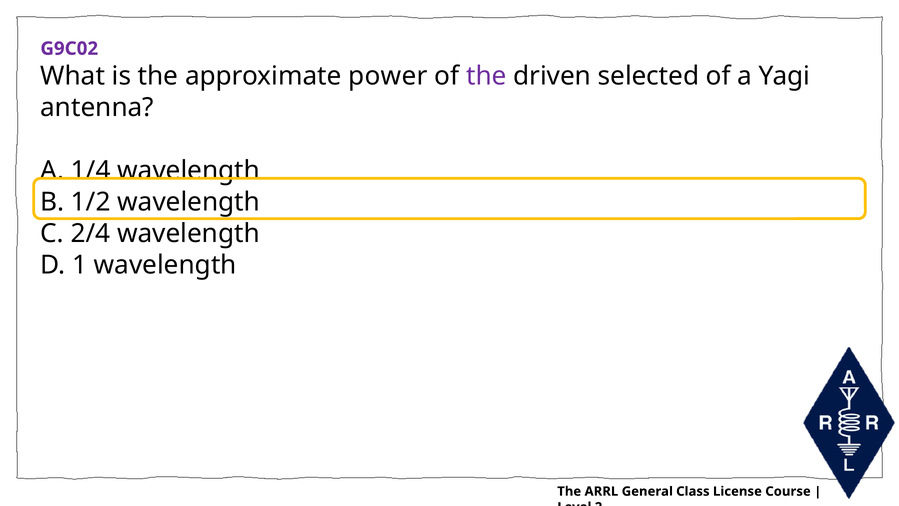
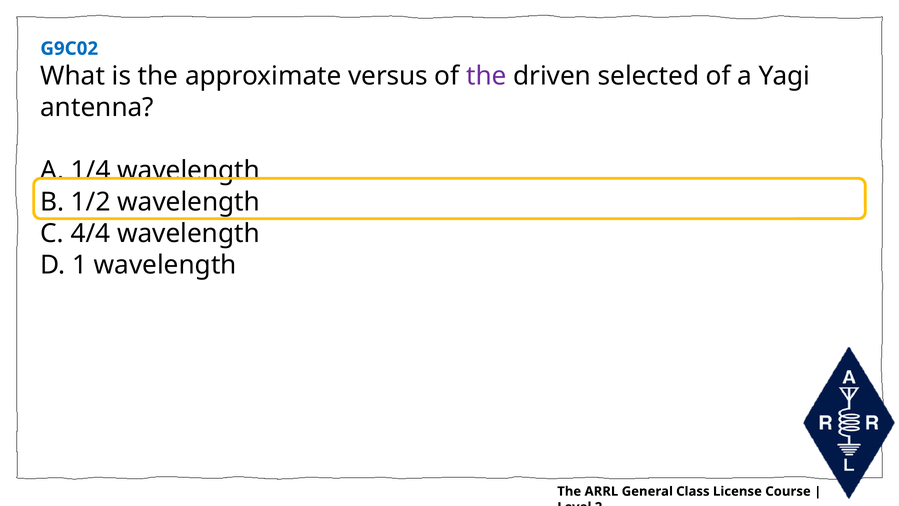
G9C02 colour: purple -> blue (69, 49)
power: power -> versus (388, 76)
2/4: 2/4 -> 4/4 (91, 233)
